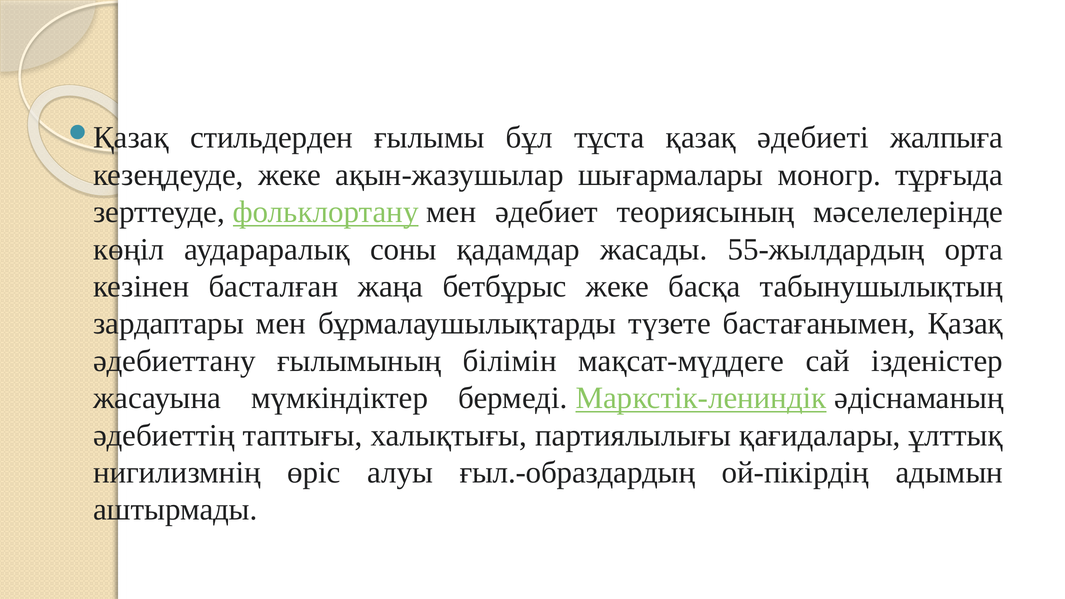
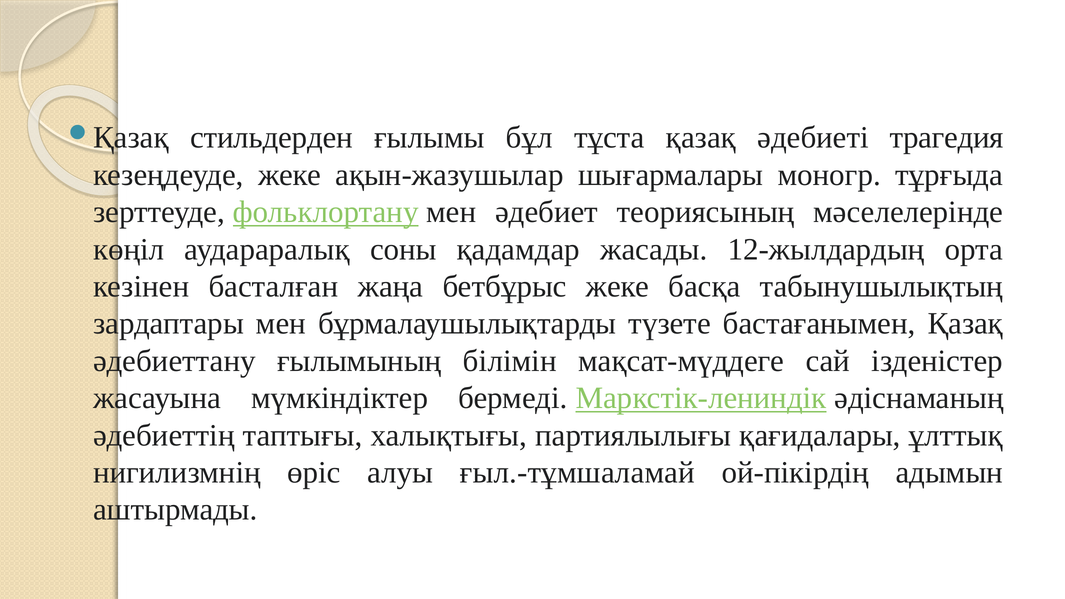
жалпыға: жалпыға -> трагедия (947, 138)
55-жылдардың: 55-жылдардың -> 12-жылдардың (826, 249)
ғыл.-образдардың: ғыл.-образдардың -> ғыл.-тұмшаламай (577, 473)
